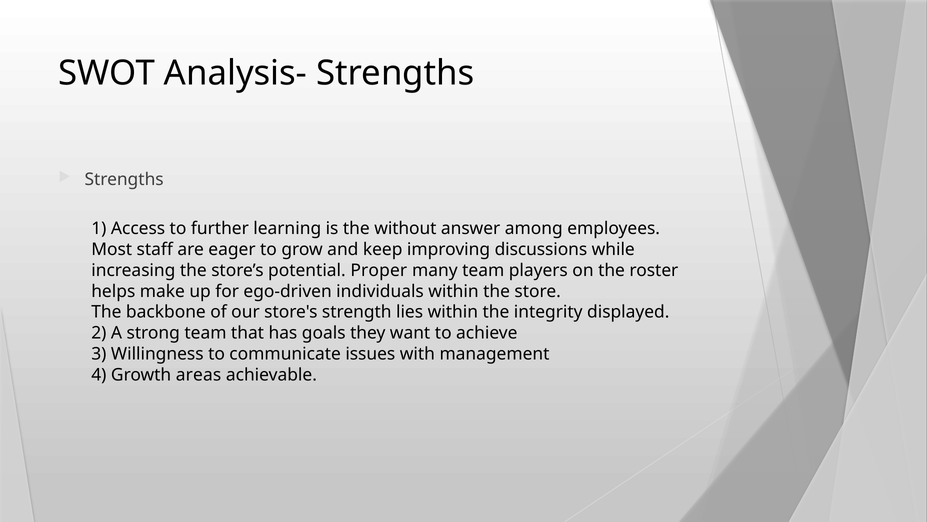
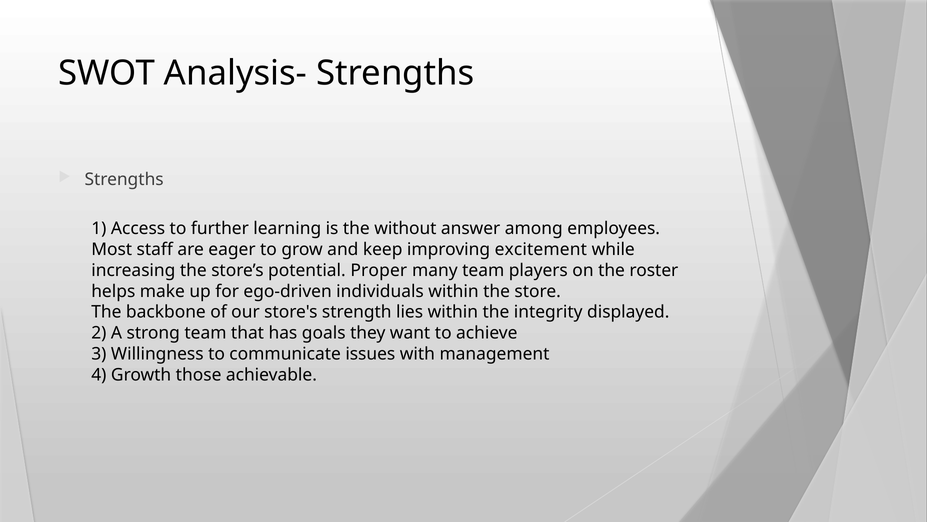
discussions: discussions -> excitement (541, 249)
areas: areas -> those (199, 374)
